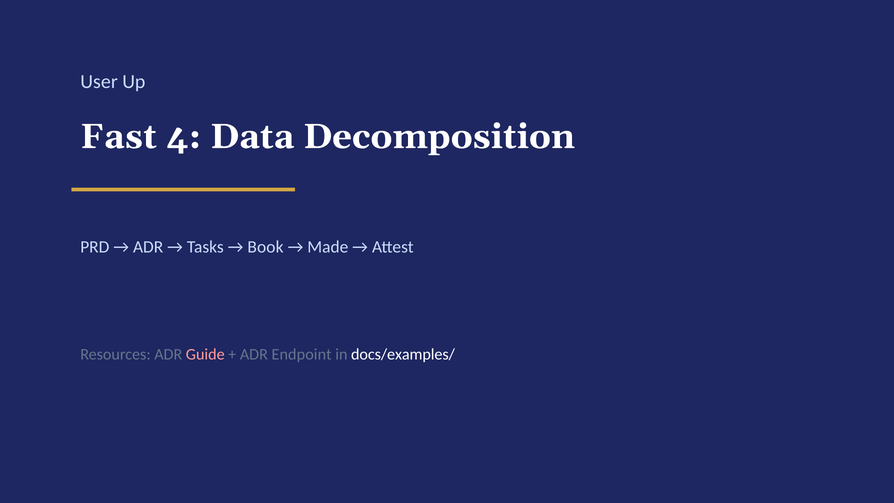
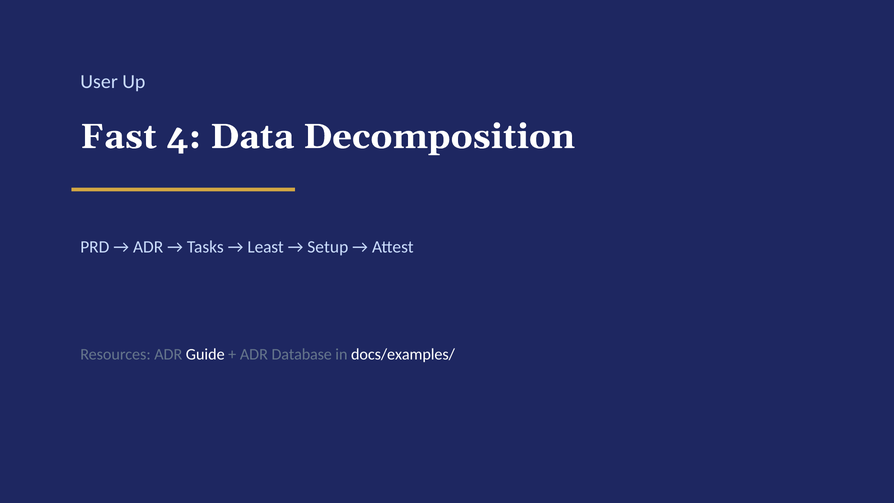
Book: Book -> Least (266, 247)
Made: Made -> Setup (328, 247)
Guide colour: pink -> white (205, 354)
Endpoint: Endpoint -> Database (302, 354)
